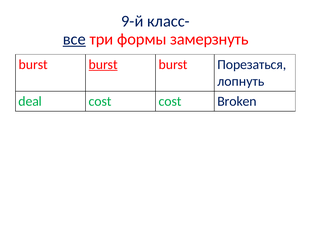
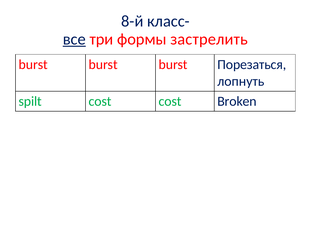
9-й: 9-й -> 8-й (132, 21)
замерзнуть: замерзнуть -> застрелить (209, 39)
burst underline: present -> none (103, 65)
deal: deal -> spilt (30, 101)
